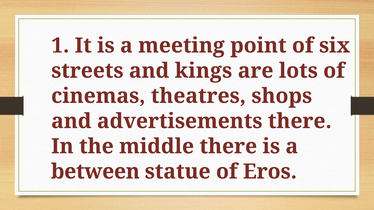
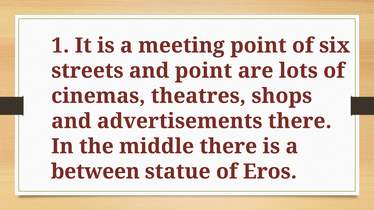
and kings: kings -> point (203, 71)
